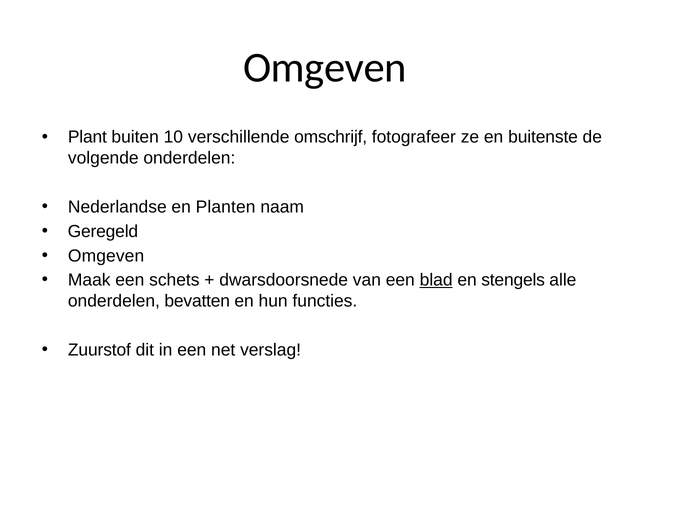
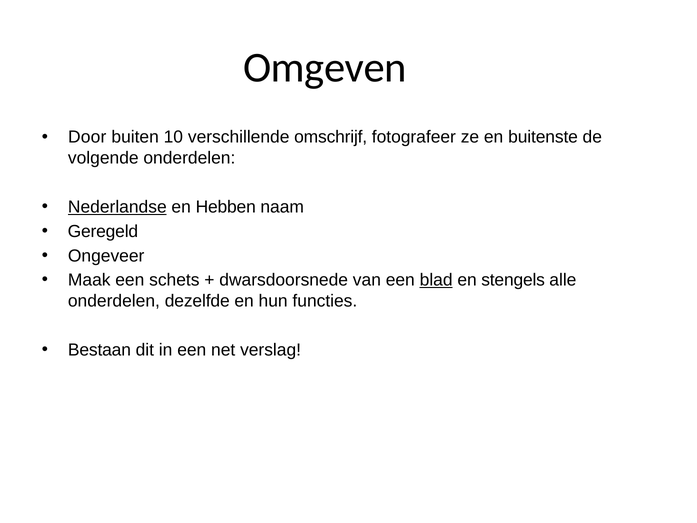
Plant: Plant -> Door (87, 137)
Nederlandse underline: none -> present (117, 207)
Planten: Planten -> Hebben (226, 207)
Omgeven: Omgeven -> Ongeveer (106, 256)
bevatten: bevatten -> dezelfde (197, 301)
Zuurstof: Zuurstof -> Bestaan (99, 350)
